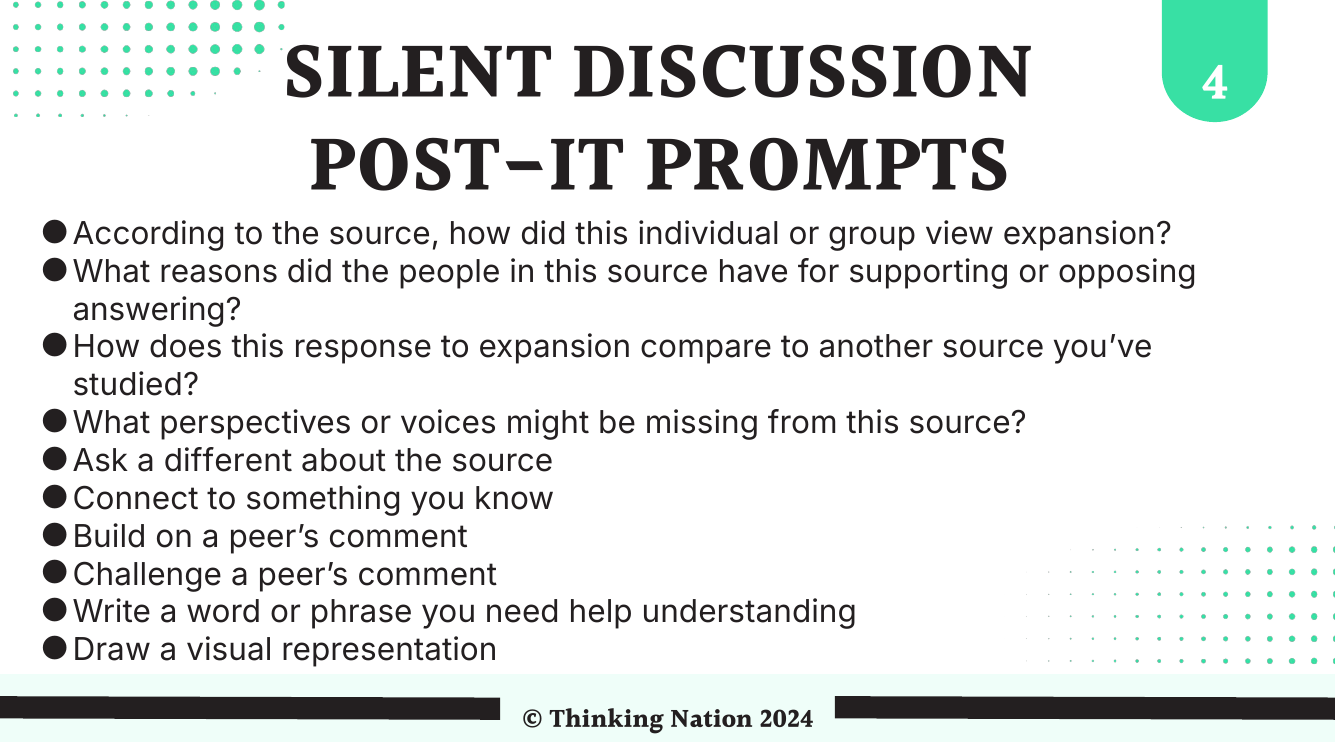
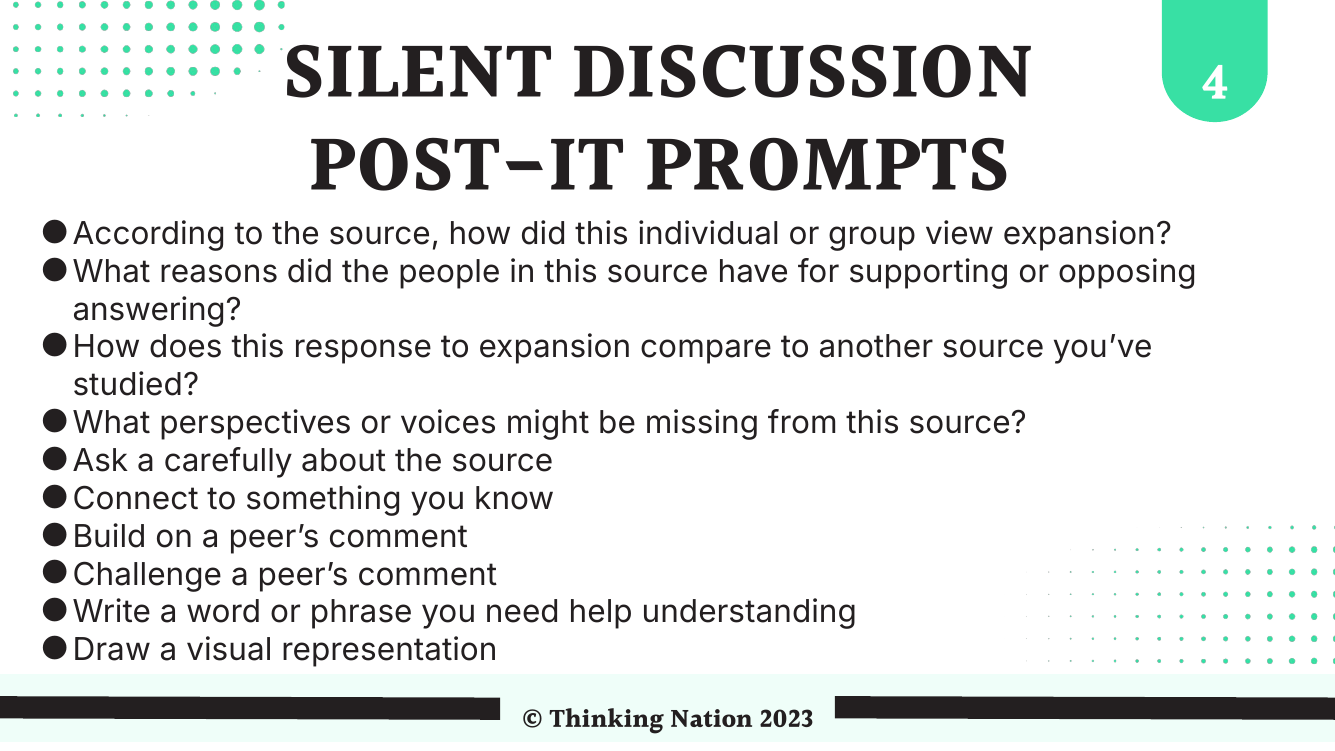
different: different -> carefully (228, 461)
2024: 2024 -> 2023 (786, 720)
